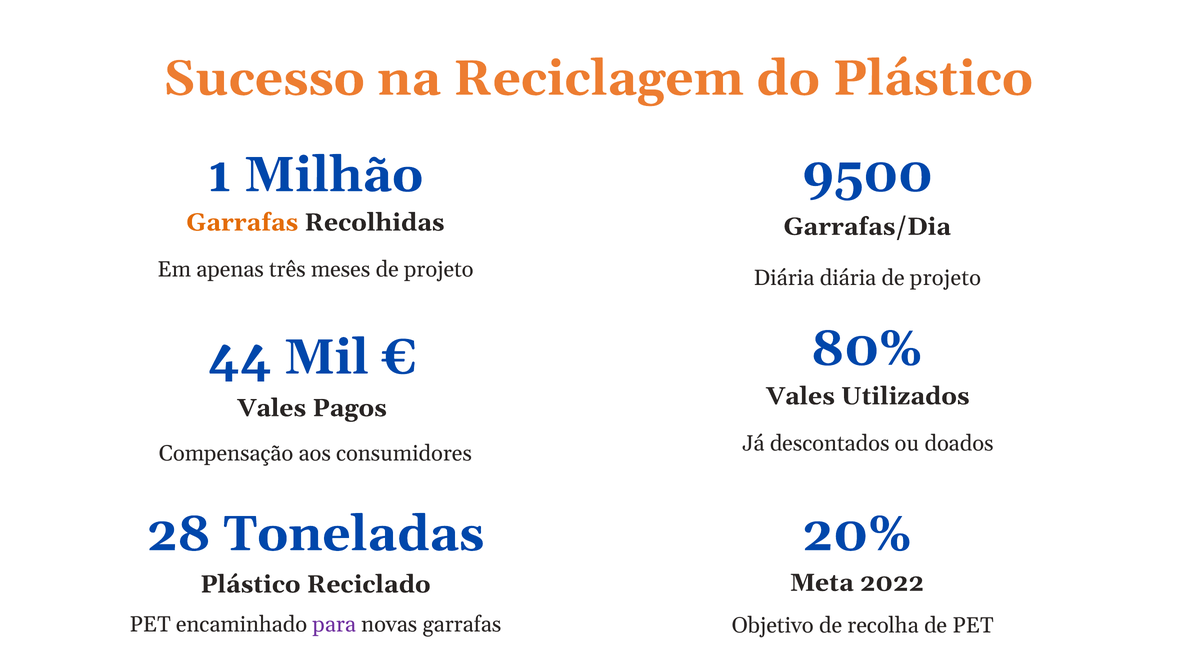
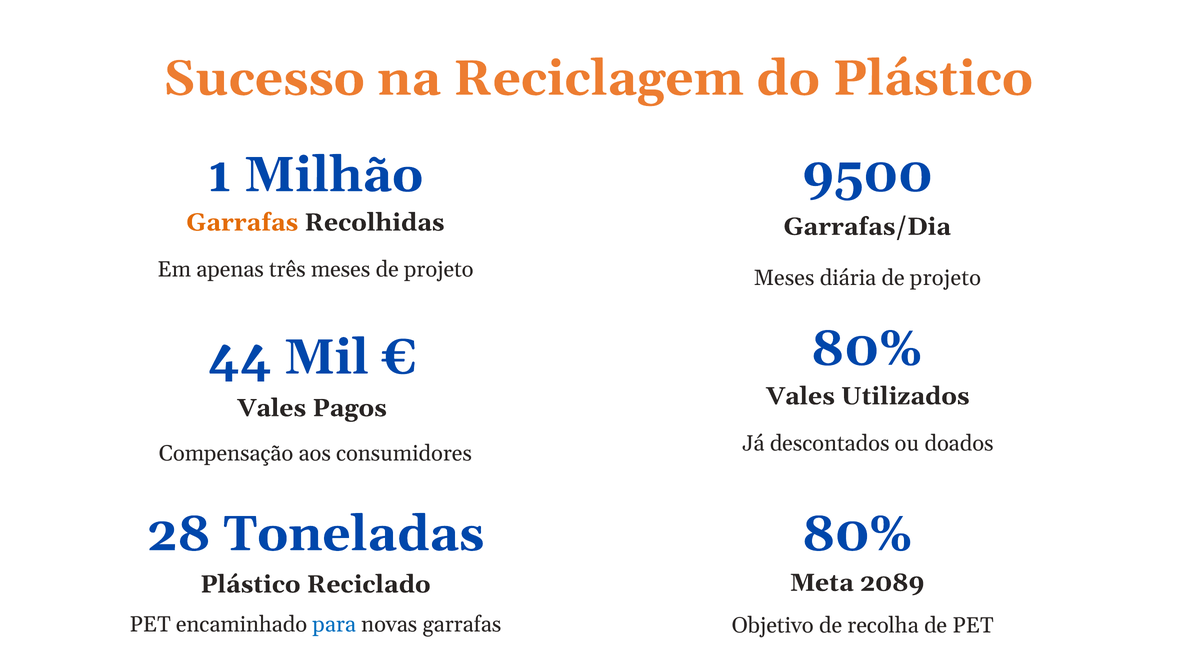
Diária: Diária -> Meses (784, 278)
20%: 20% -> 80% (857, 534)
2022: 2022 -> 2089 (892, 583)
para colour: purple -> blue (334, 625)
